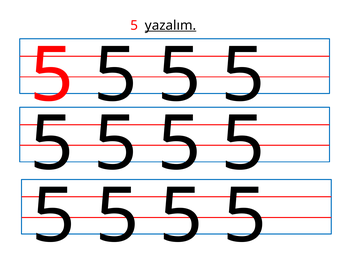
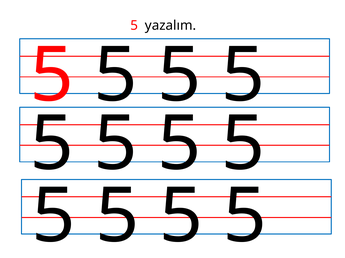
yazalım underline: present -> none (171, 25)
